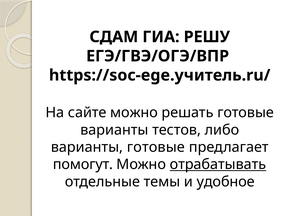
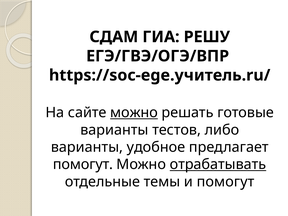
можно underline: none -> present (134, 113)
варианты готовые: готовые -> удобное (156, 147)
и удобное: удобное -> помогут (226, 182)
